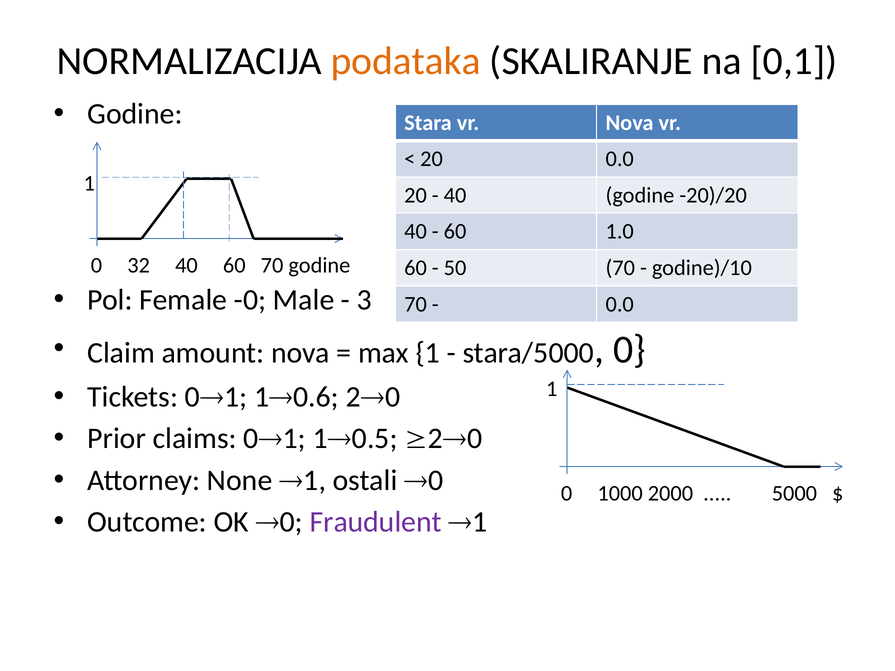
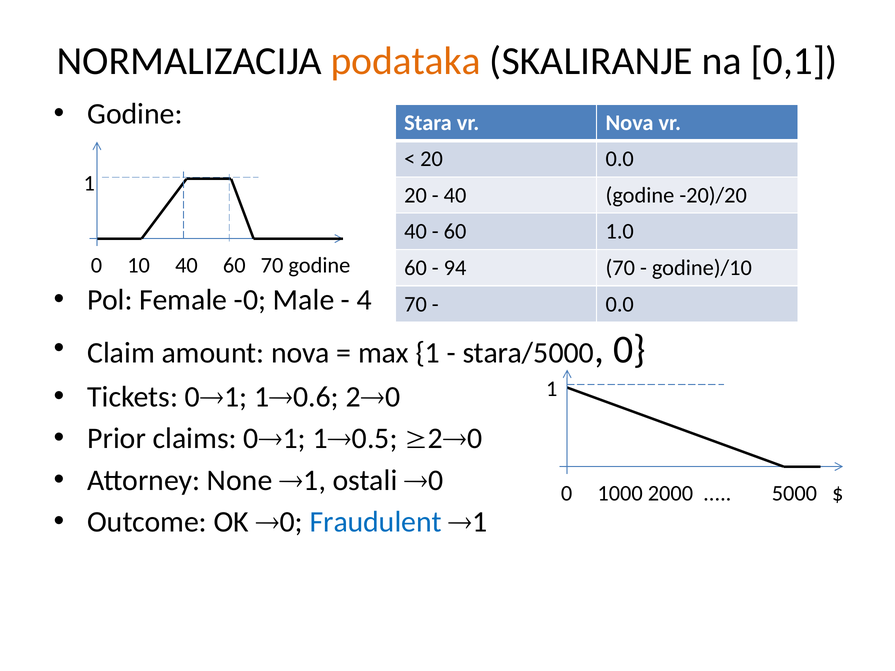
32: 32 -> 10 (139, 265)
50: 50 -> 94 (455, 268)
3: 3 -> 4 (364, 300)
Fraudulent colour: purple -> blue (376, 522)
